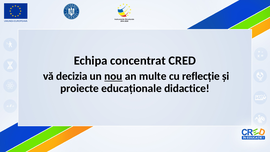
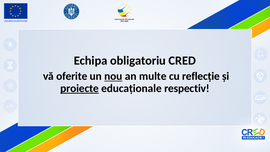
concentrat: concentrat -> obligatoriu (138, 61)
decizia: decizia -> oferite (72, 76)
proiecte underline: none -> present (80, 88)
didactice: didactice -> respectiv (187, 88)
